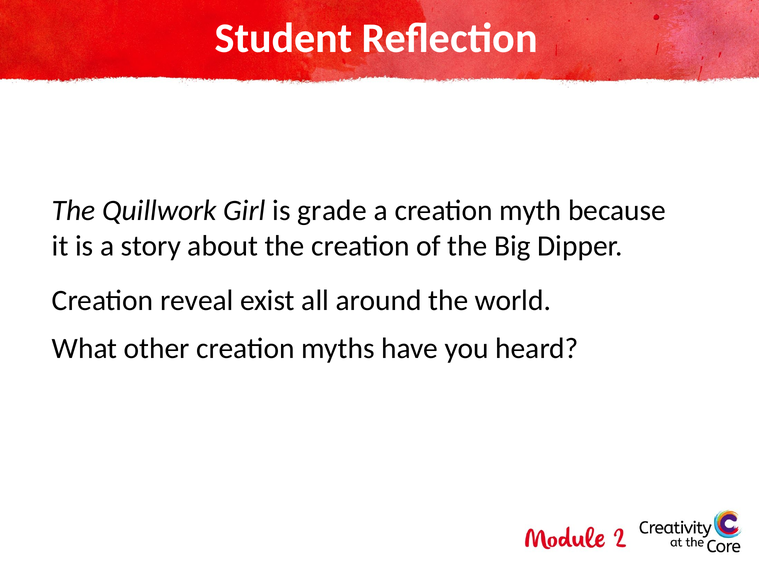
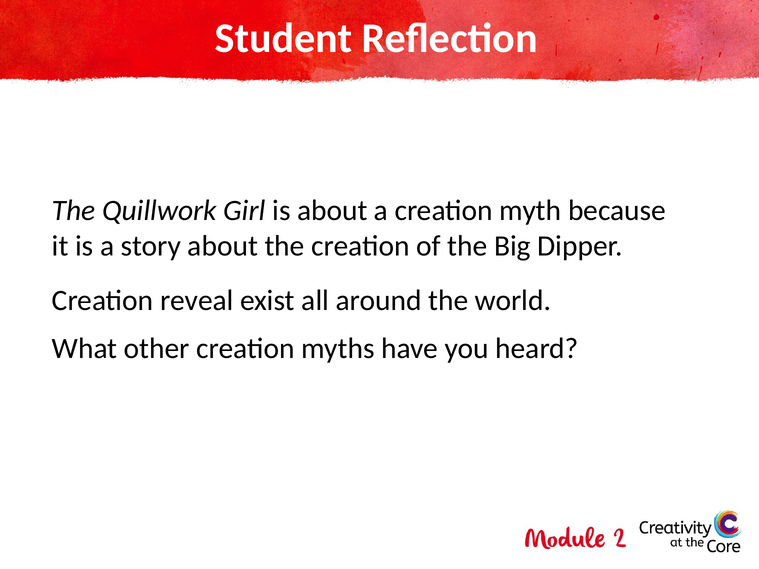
is grade: grade -> about (332, 211)
